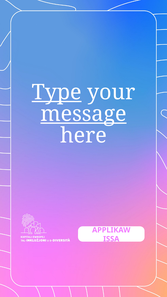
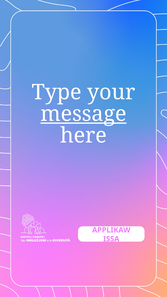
Type underline: present -> none (57, 92)
